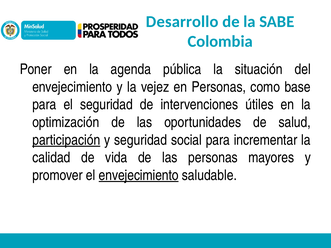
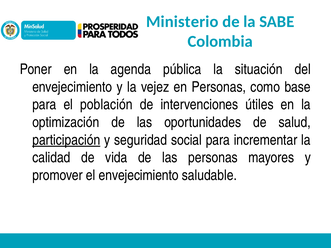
Desarrollo: Desarrollo -> Ministerio (182, 22)
el seguridad: seguridad -> población (106, 105)
envejecimiento underline: present -> none (139, 175)
